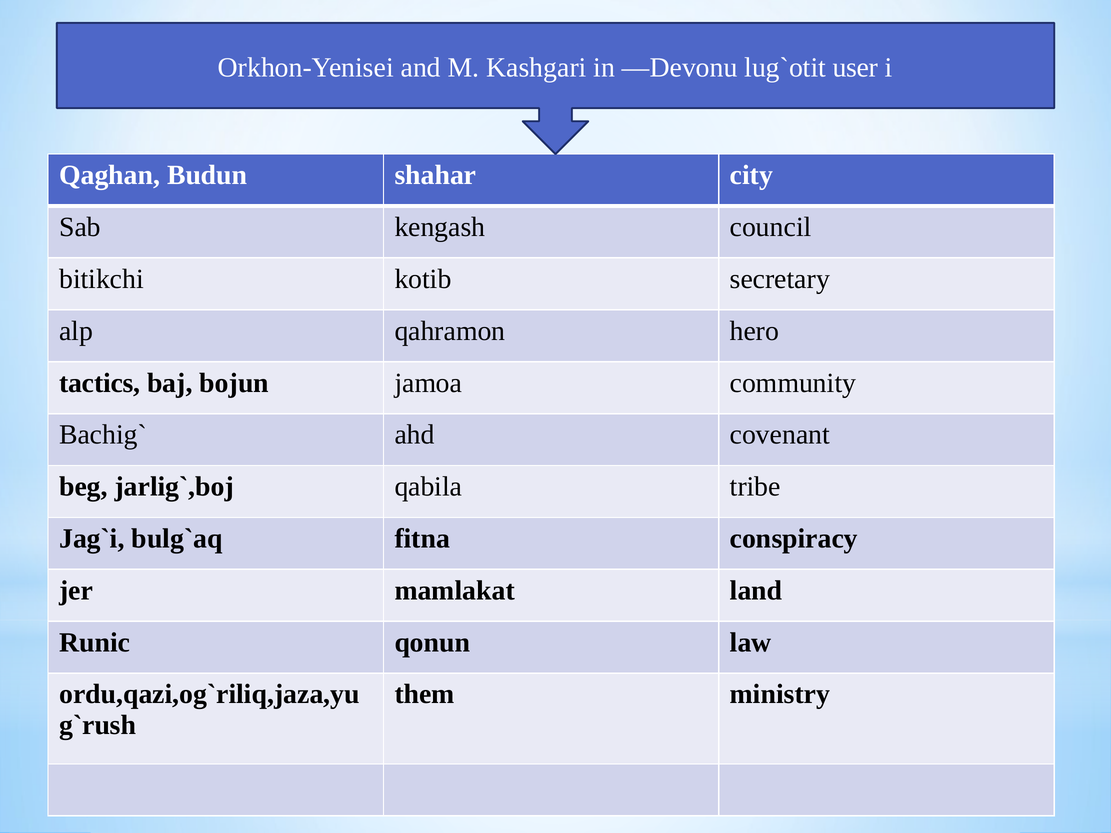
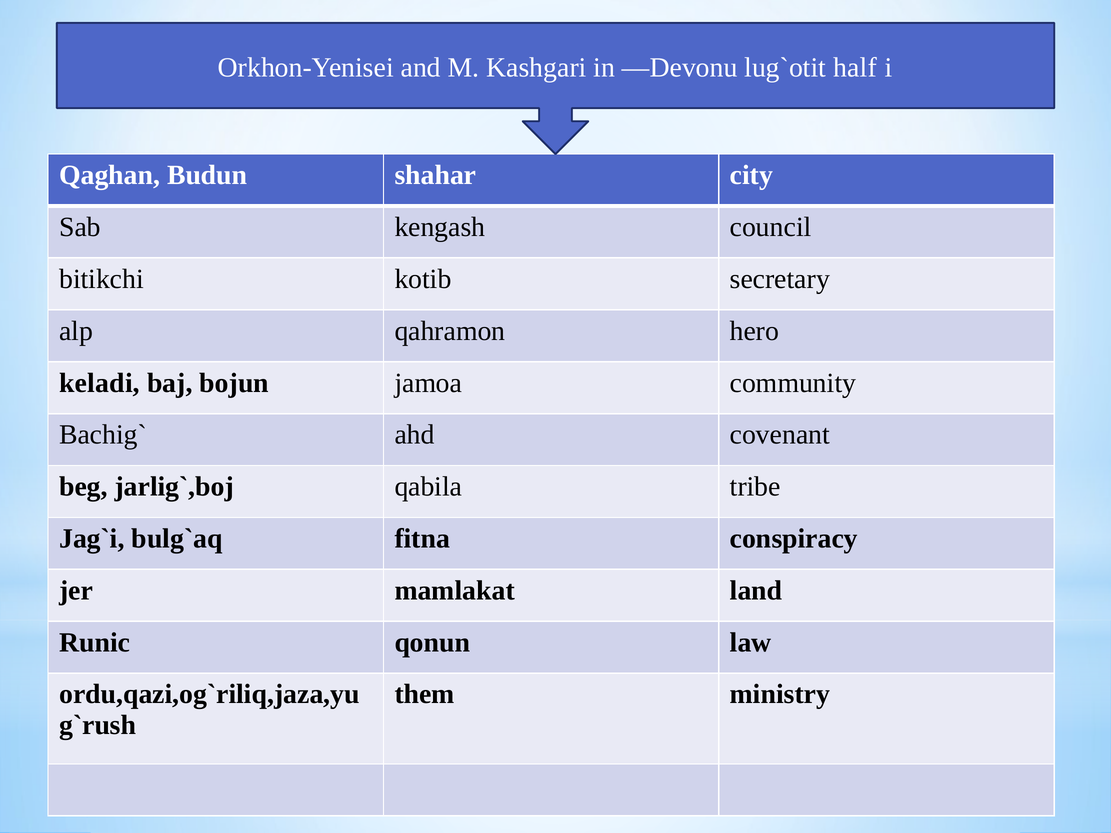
user: user -> half (855, 67)
tactics: tactics -> keladi (100, 383)
